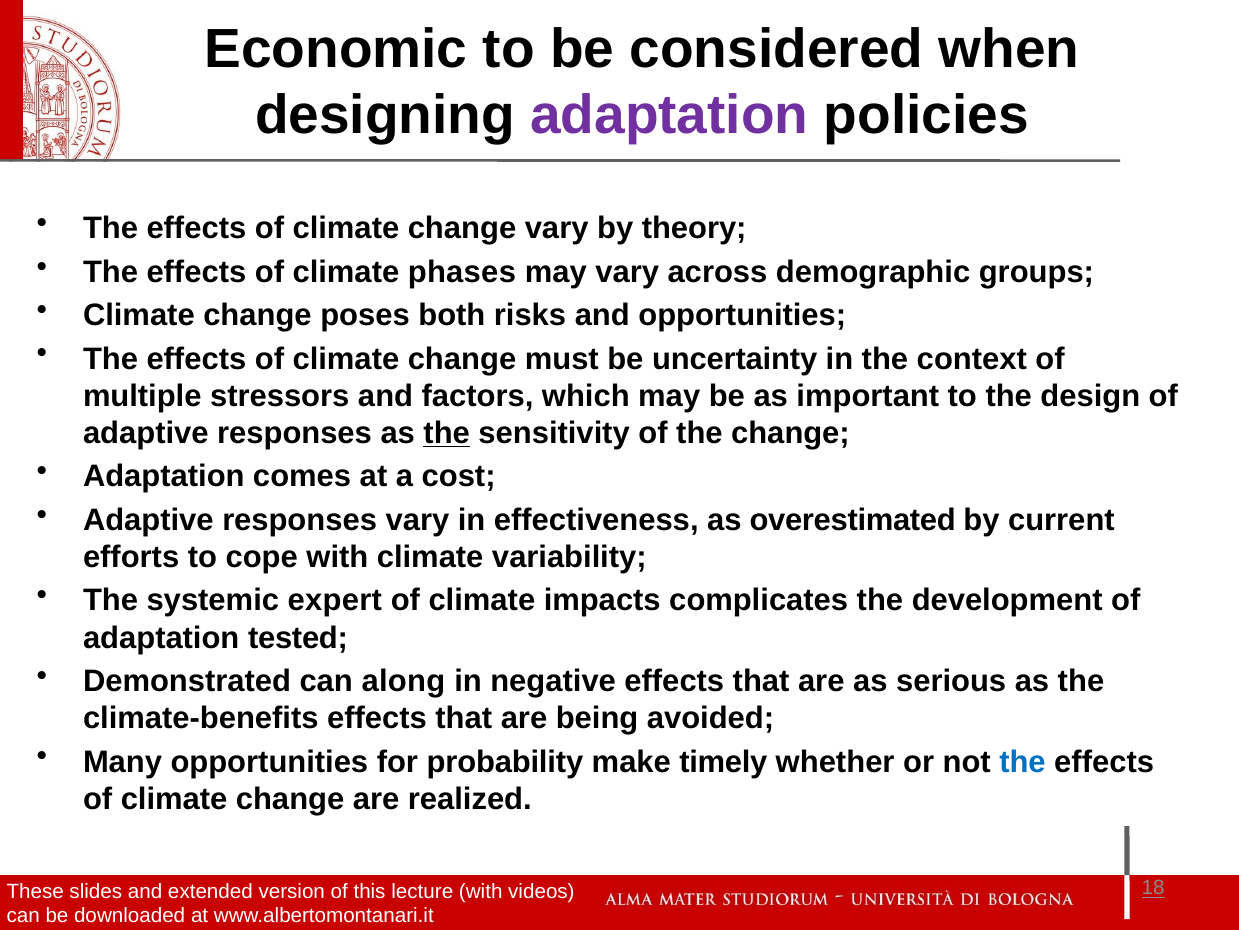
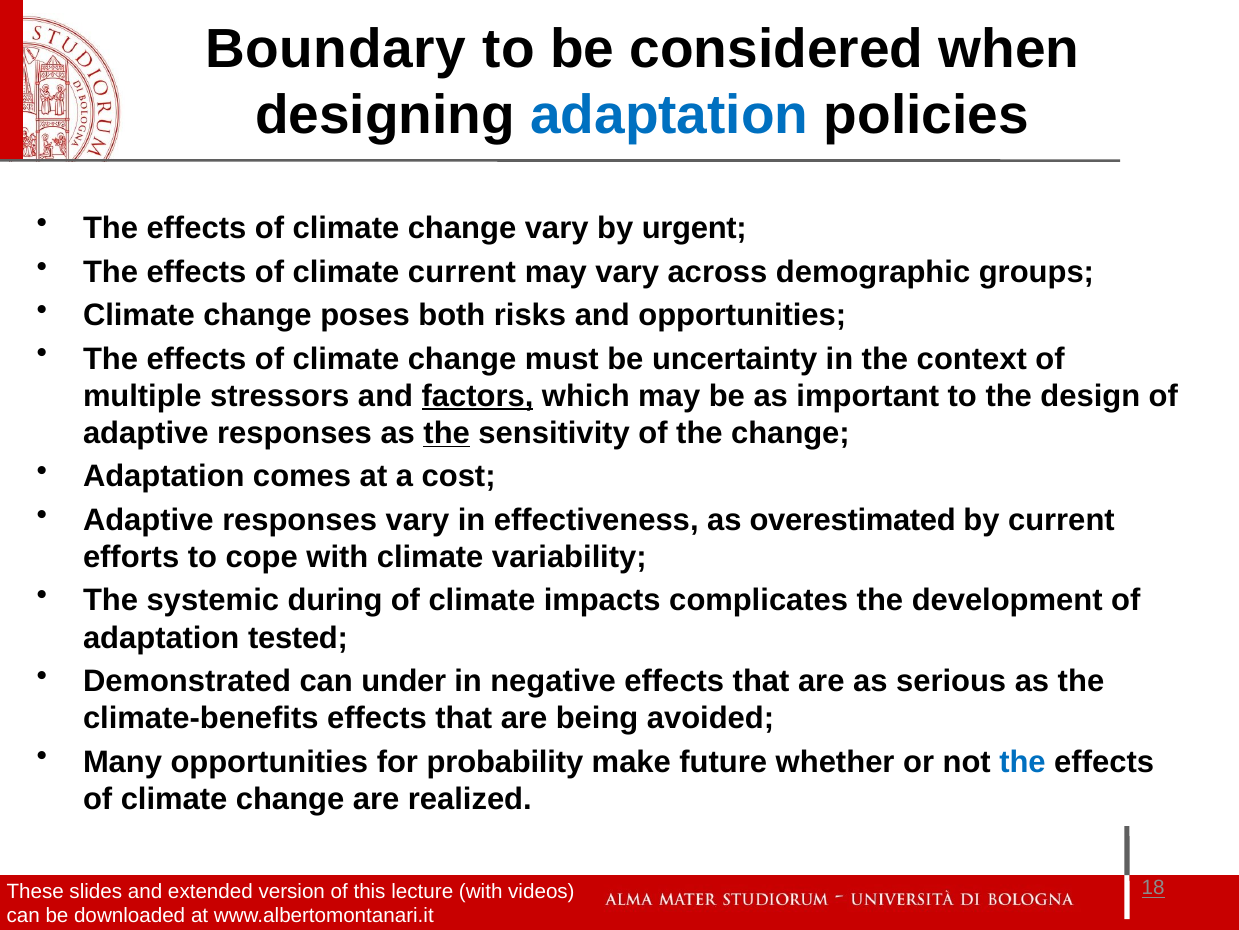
Economic: Economic -> Boundary (336, 49)
adaptation colour: purple -> blue (669, 115)
theory: theory -> urgent (694, 228)
climate phases: phases -> current (462, 272)
factors underline: none -> present (478, 396)
expert: expert -> during (335, 600)
along: along -> under (404, 681)
timely: timely -> future (723, 761)
